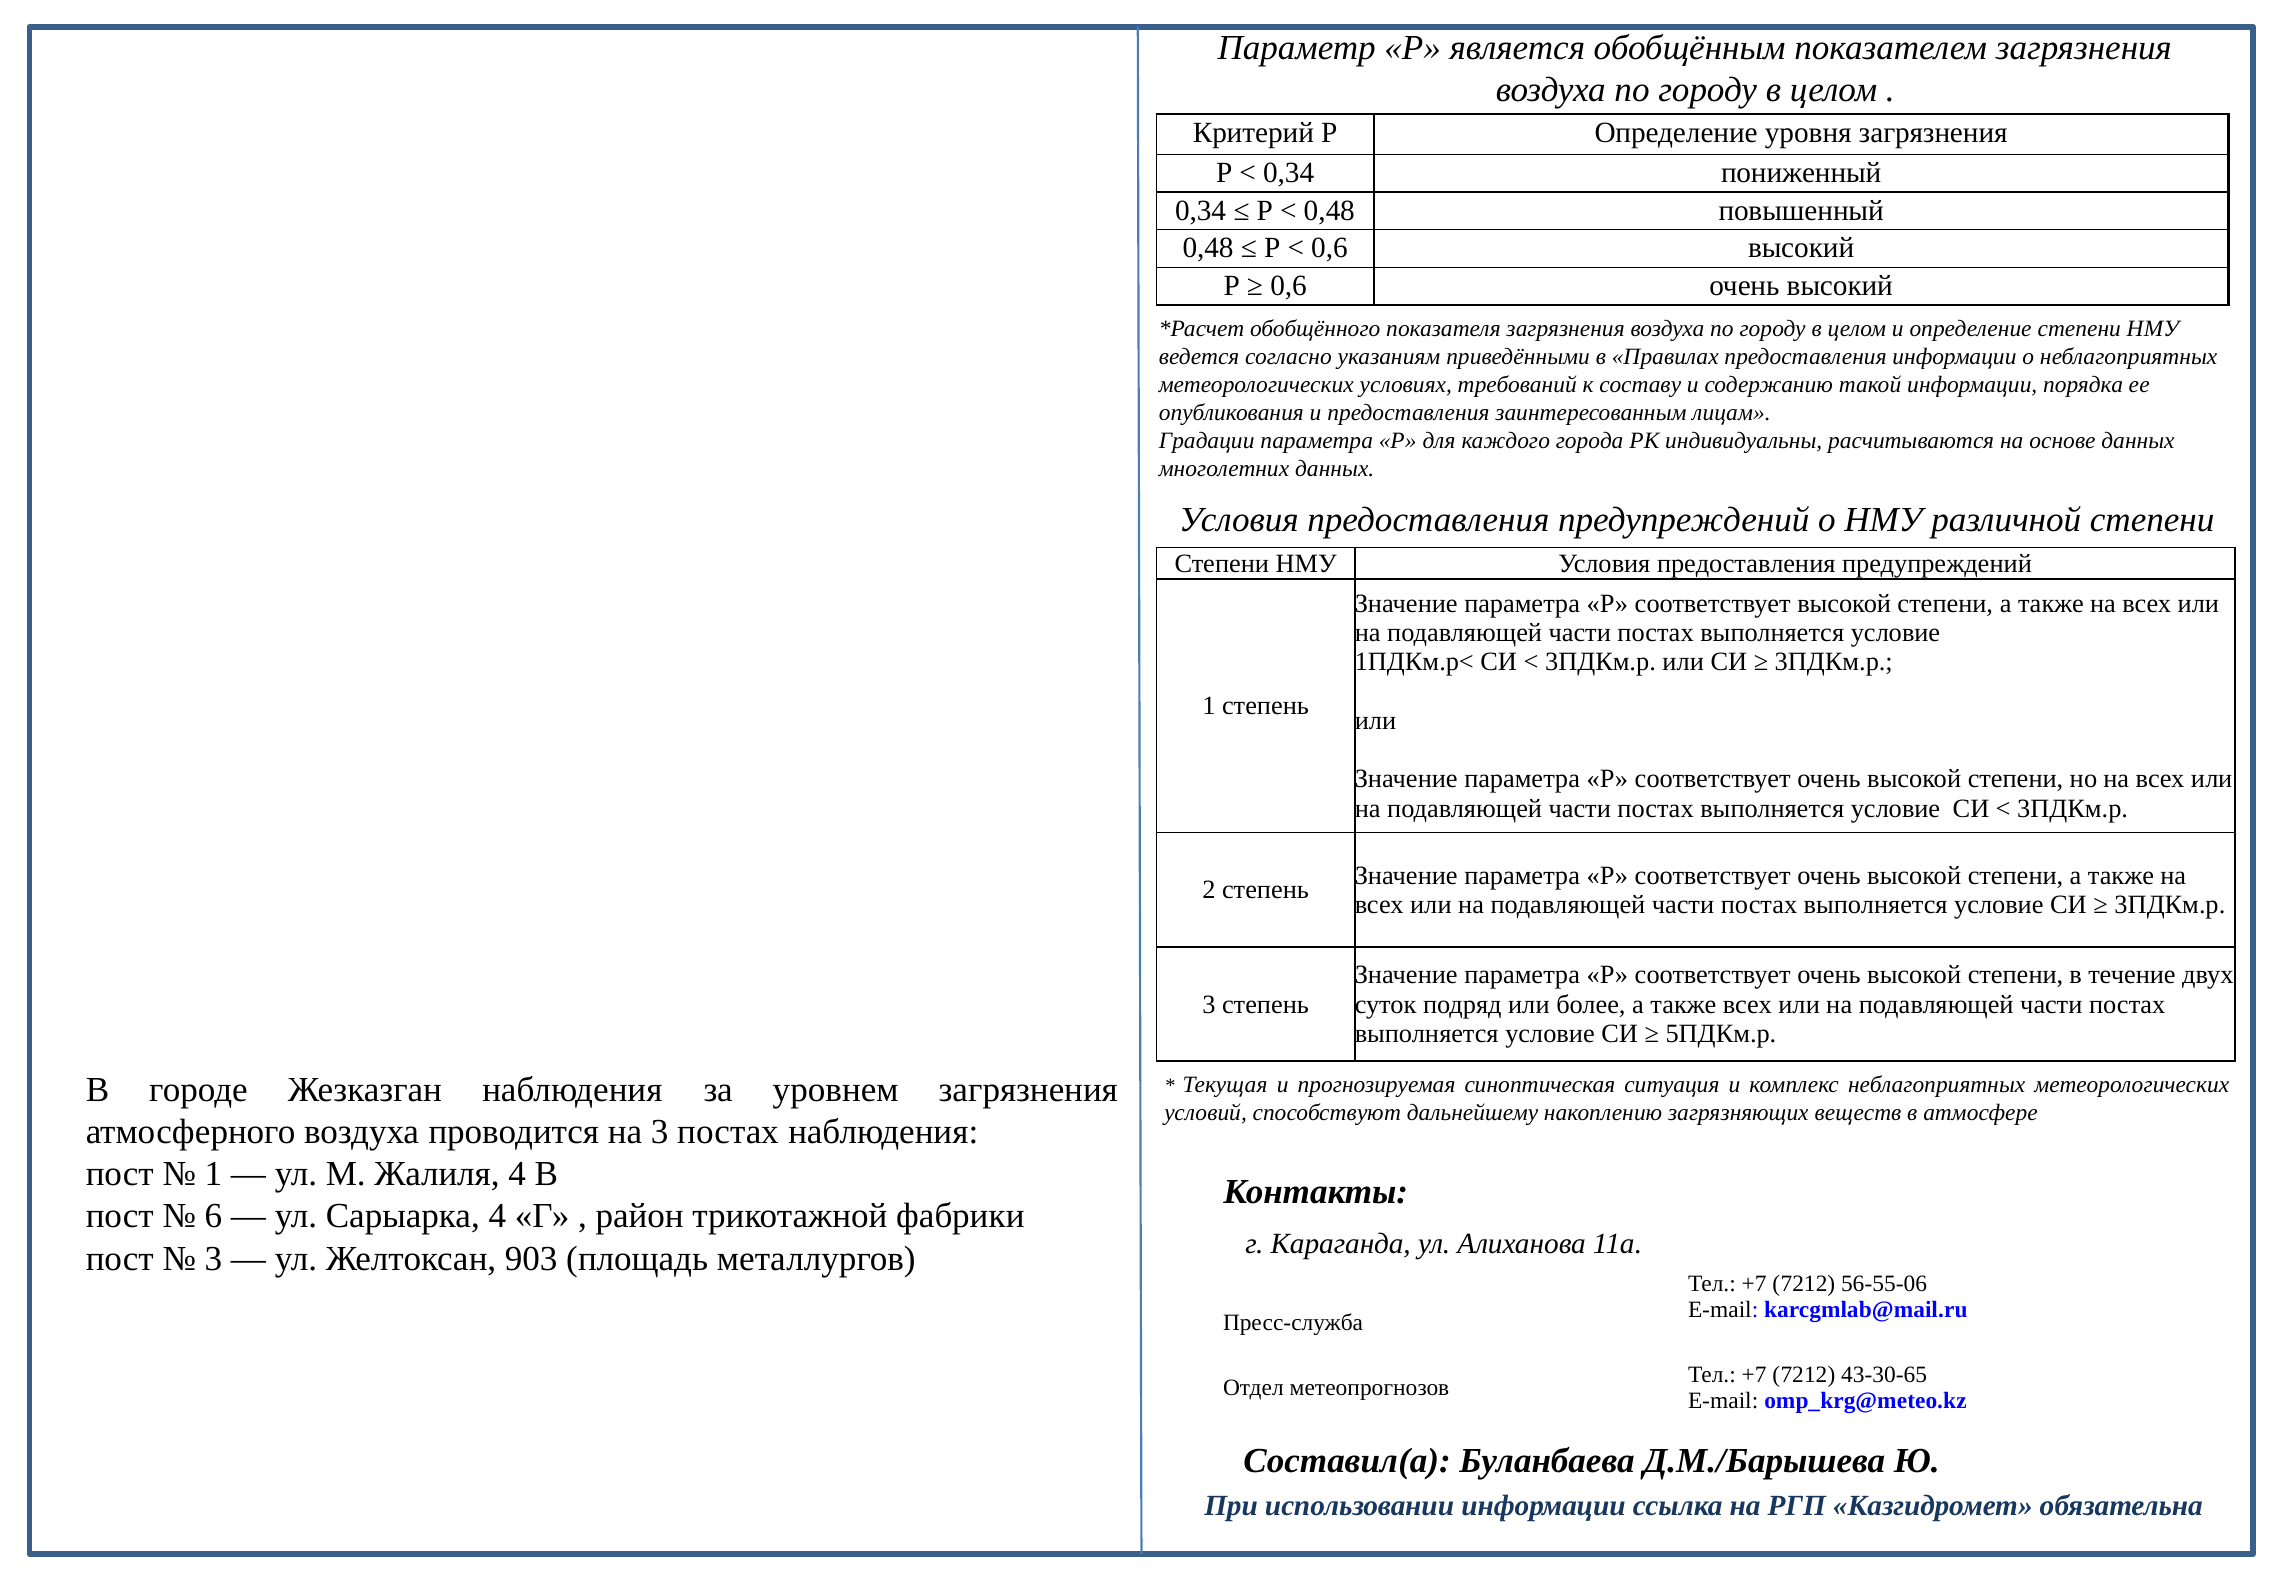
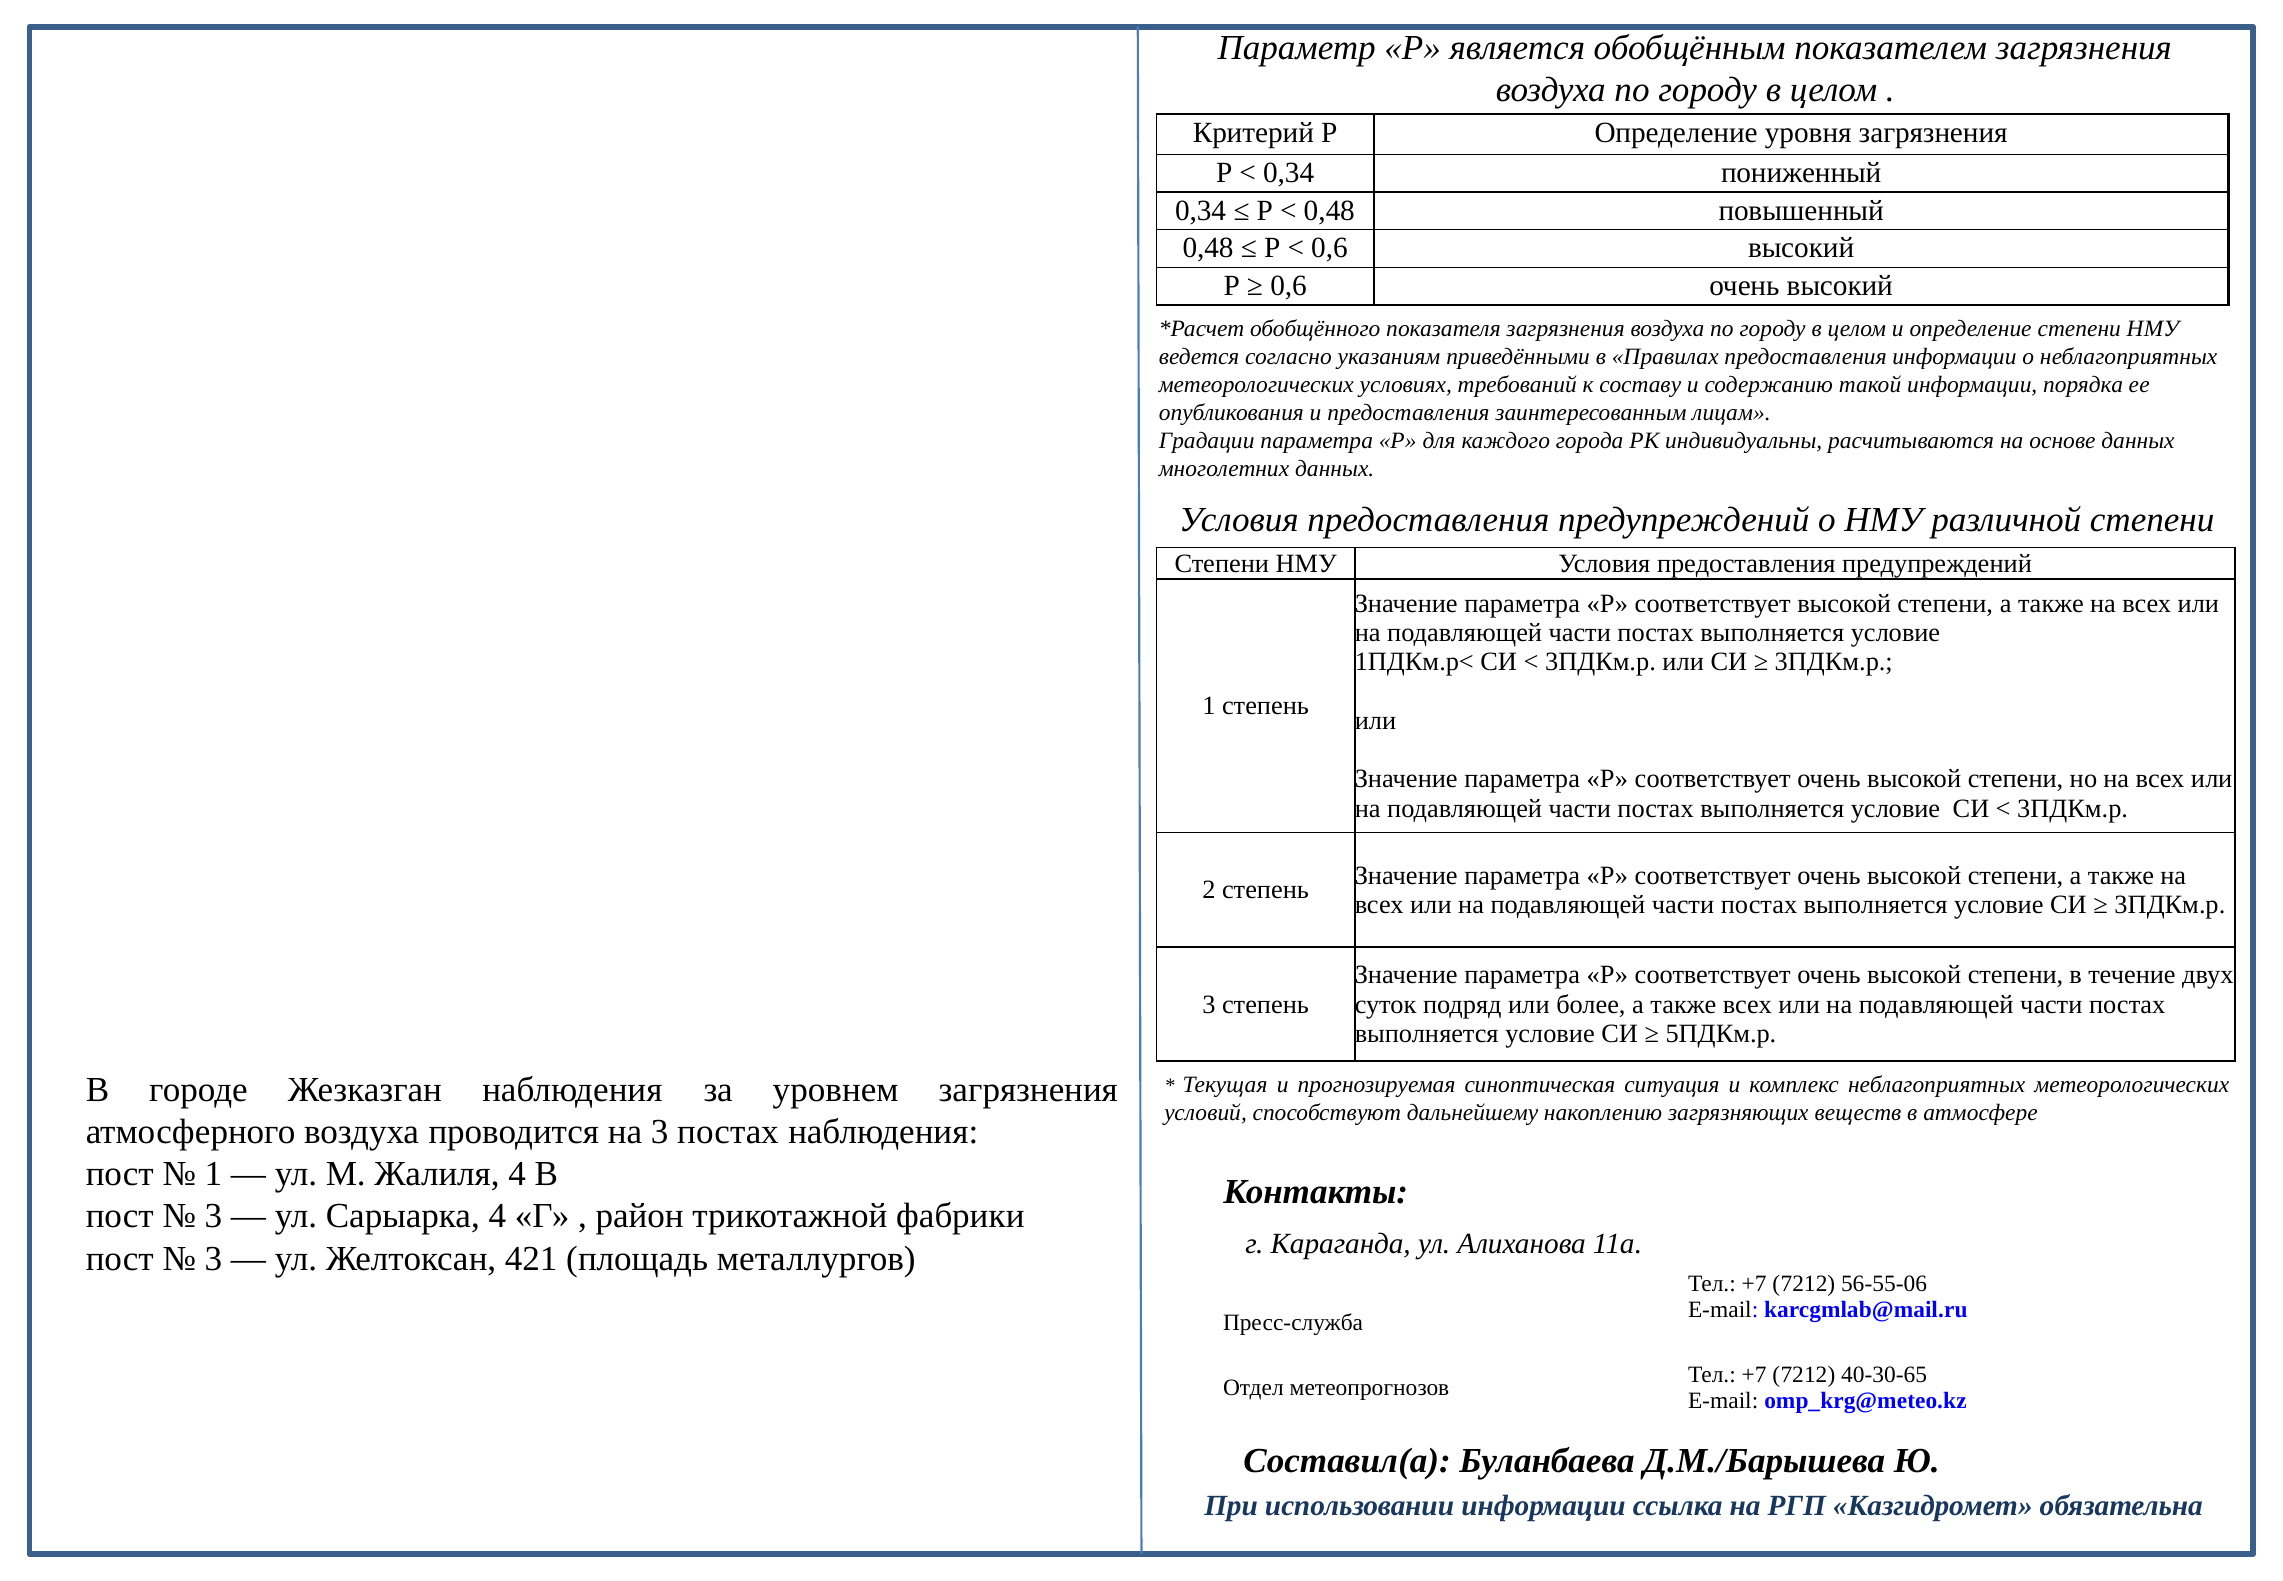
6: 6 -> 3 (213, 1216)
903: 903 -> 421 (531, 1258)
43-30-65: 43-30-65 -> 40-30-65 (1884, 1375)
